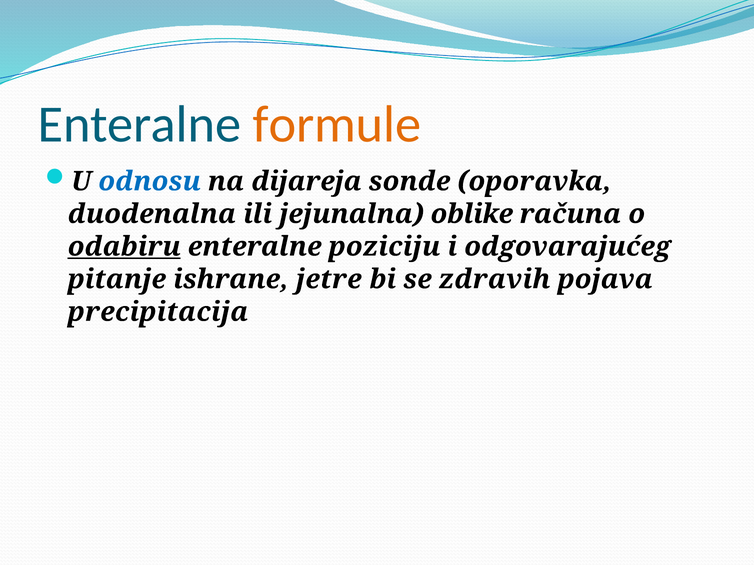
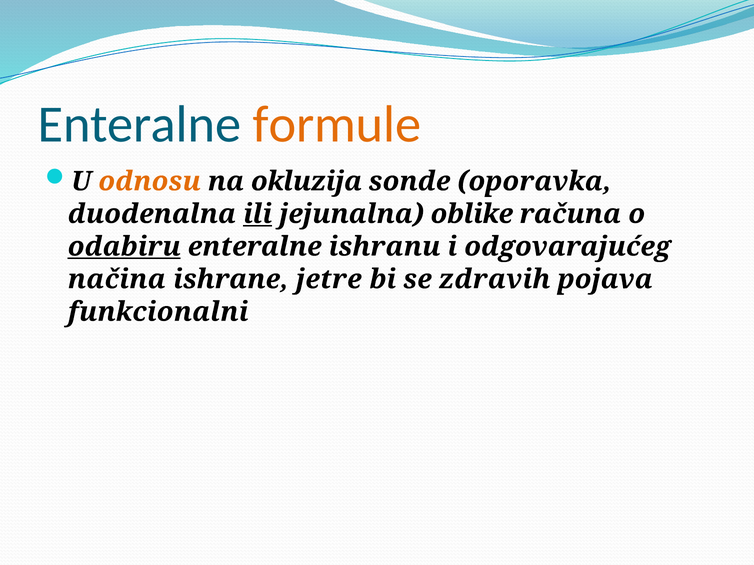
odnosu colour: blue -> orange (150, 182)
dijareja: dijareja -> okluzija (307, 182)
ili underline: none -> present (258, 214)
poziciju: poziciju -> ishranu (385, 247)
pitanje: pitanje -> načina (117, 279)
precipitacija: precipitacija -> funkcionalni (158, 312)
